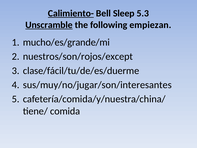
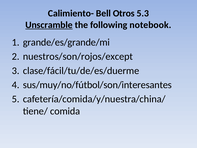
Calimiento- underline: present -> none (71, 13)
Sleep: Sleep -> Otros (124, 13)
empiezan: empiezan -> notebook (150, 25)
mucho/es/grande/mi: mucho/es/grande/mi -> grande/es/grande/mi (66, 42)
sus/muy/no/jugar/son/interesantes: sus/muy/no/jugar/son/interesantes -> sus/muy/no/fútbol/son/interesantes (97, 85)
